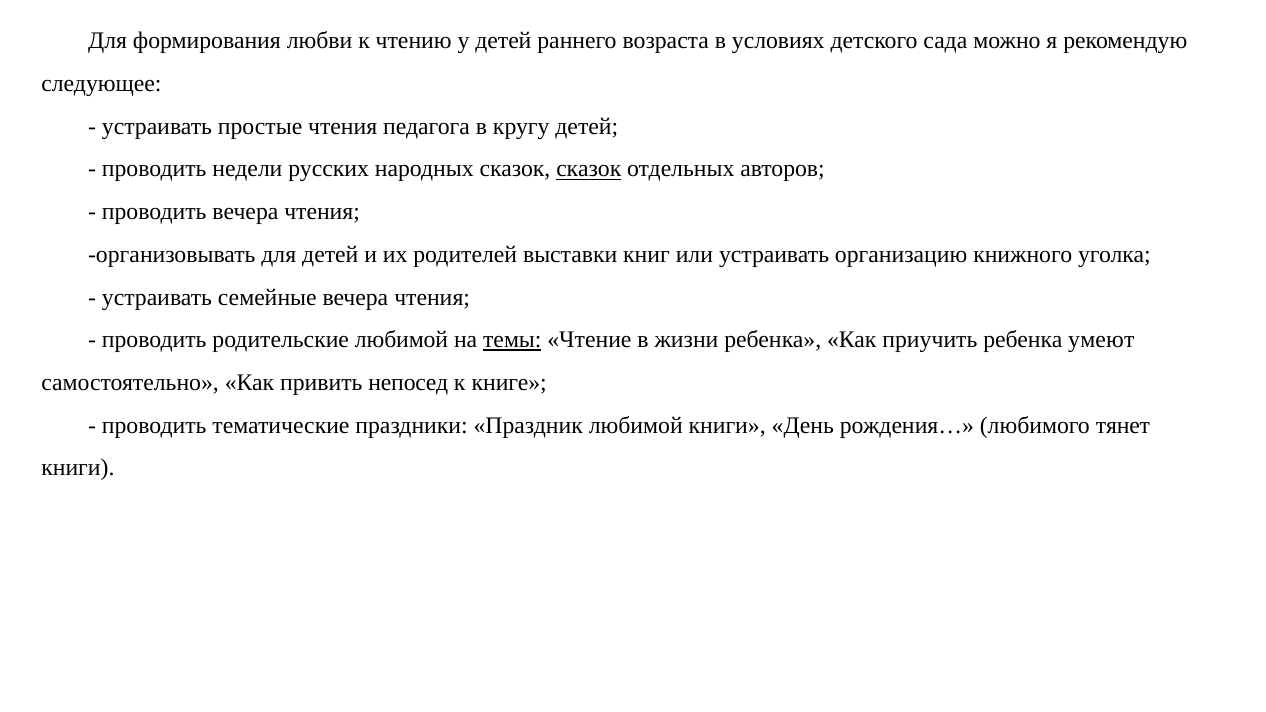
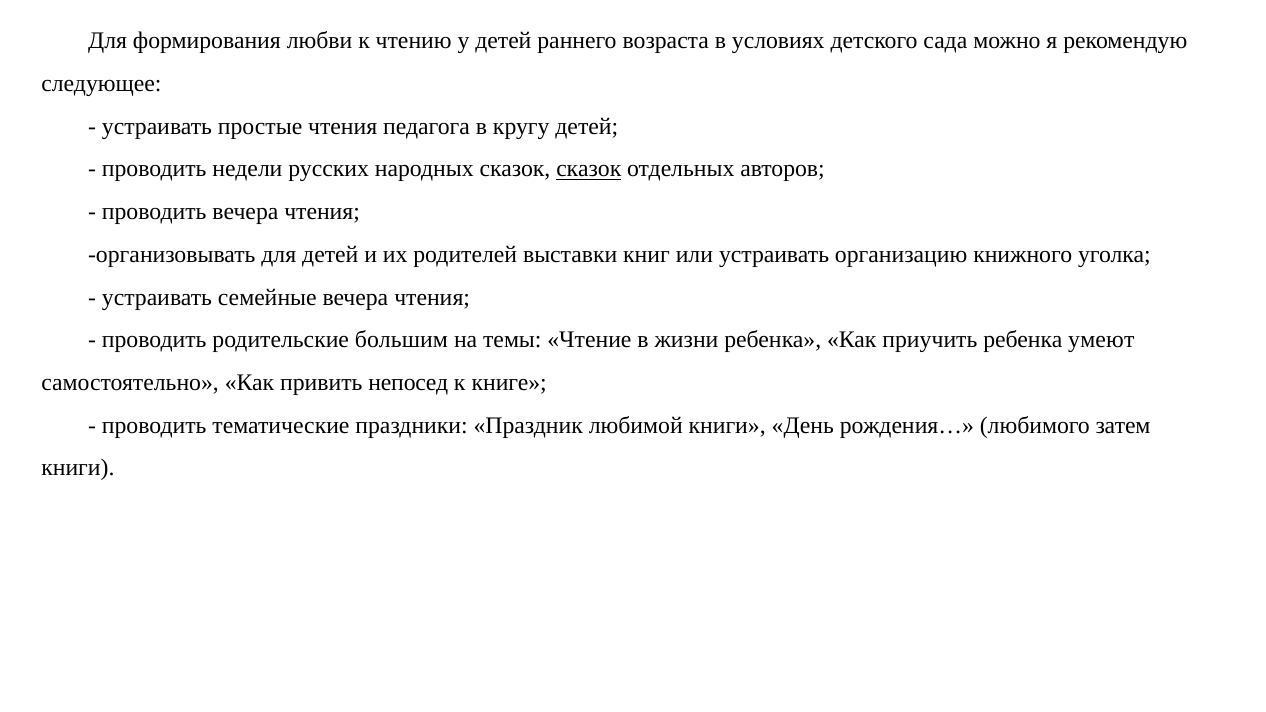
родительские любимой: любимой -> большим (401, 340)
темы underline: present -> none (512, 340)
тянет: тянет -> затем (1123, 425)
